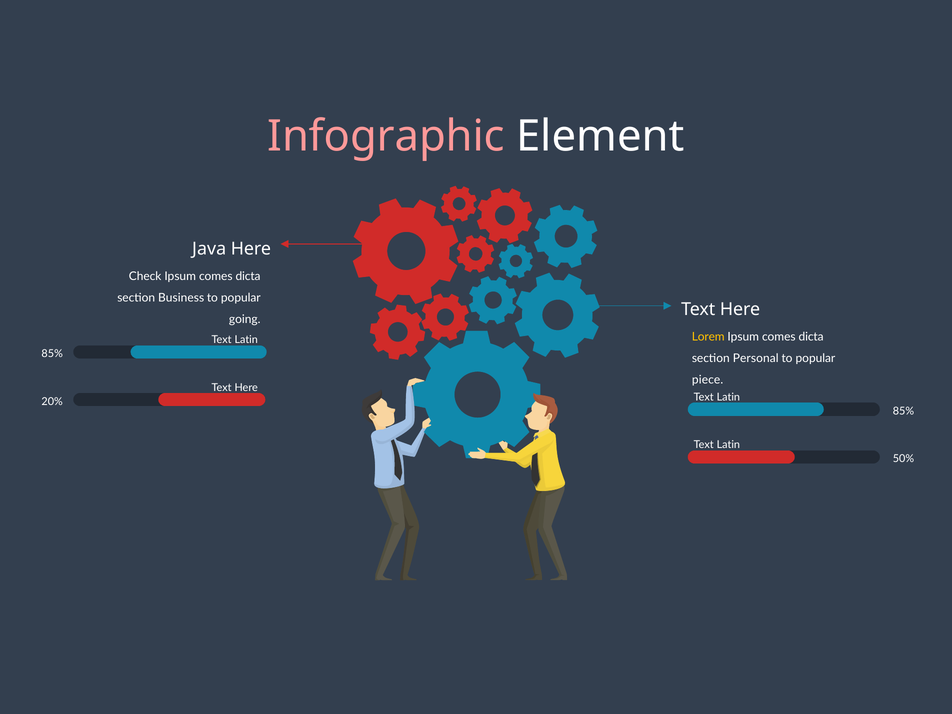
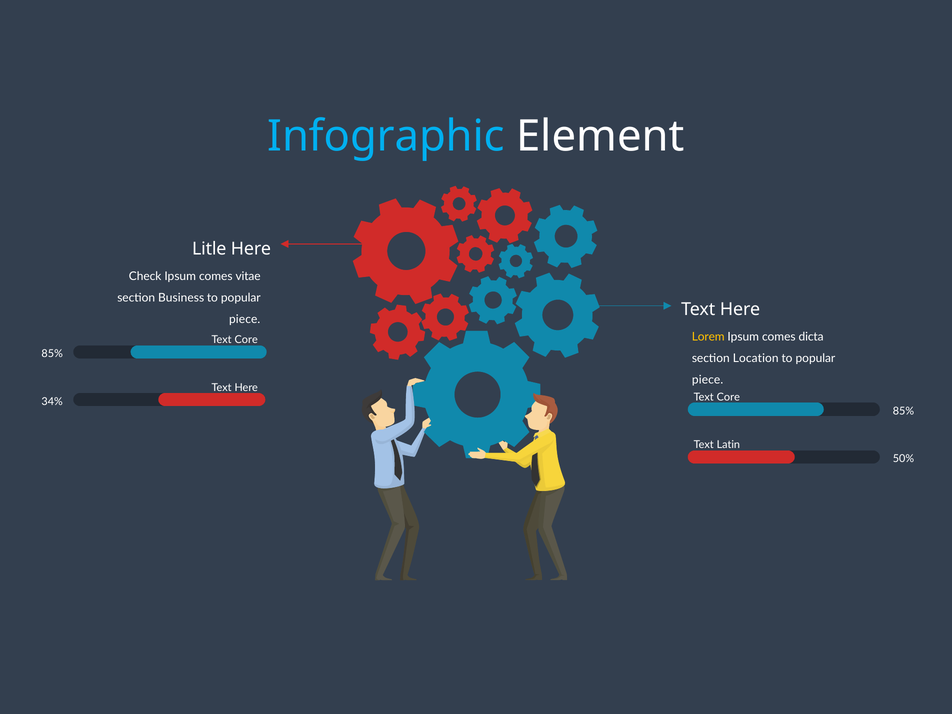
Infographic colour: pink -> light blue (386, 136)
Java: Java -> Litle (209, 249)
dicta: dicta -> vitae (248, 276)
going: going -> piece (245, 319)
Latin: Latin -> Core (246, 340)
Personal: Personal -> Location (756, 358)
Latin: Latin -> Core (728, 397)
20%: 20% -> 34% (52, 401)
